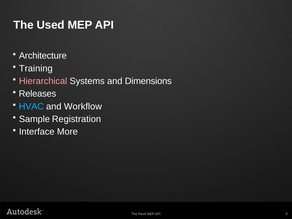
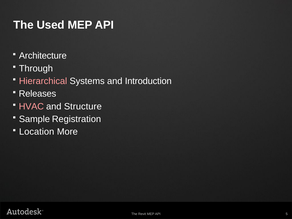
Training: Training -> Through (36, 68)
Dimensions: Dimensions -> Introduction (148, 81)
HVAC colour: light blue -> pink (31, 106)
Workflow: Workflow -> Structure (83, 106)
Interface: Interface -> Location (37, 132)
